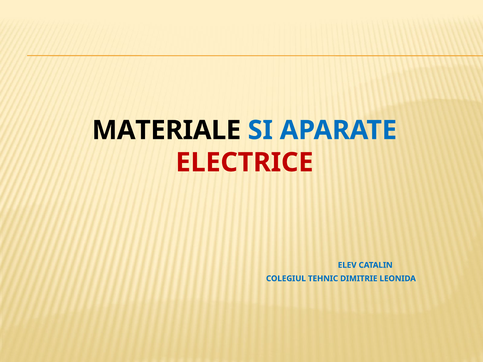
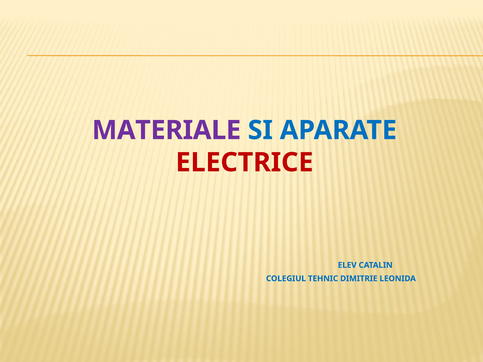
MATERIALE colour: black -> purple (166, 130)
